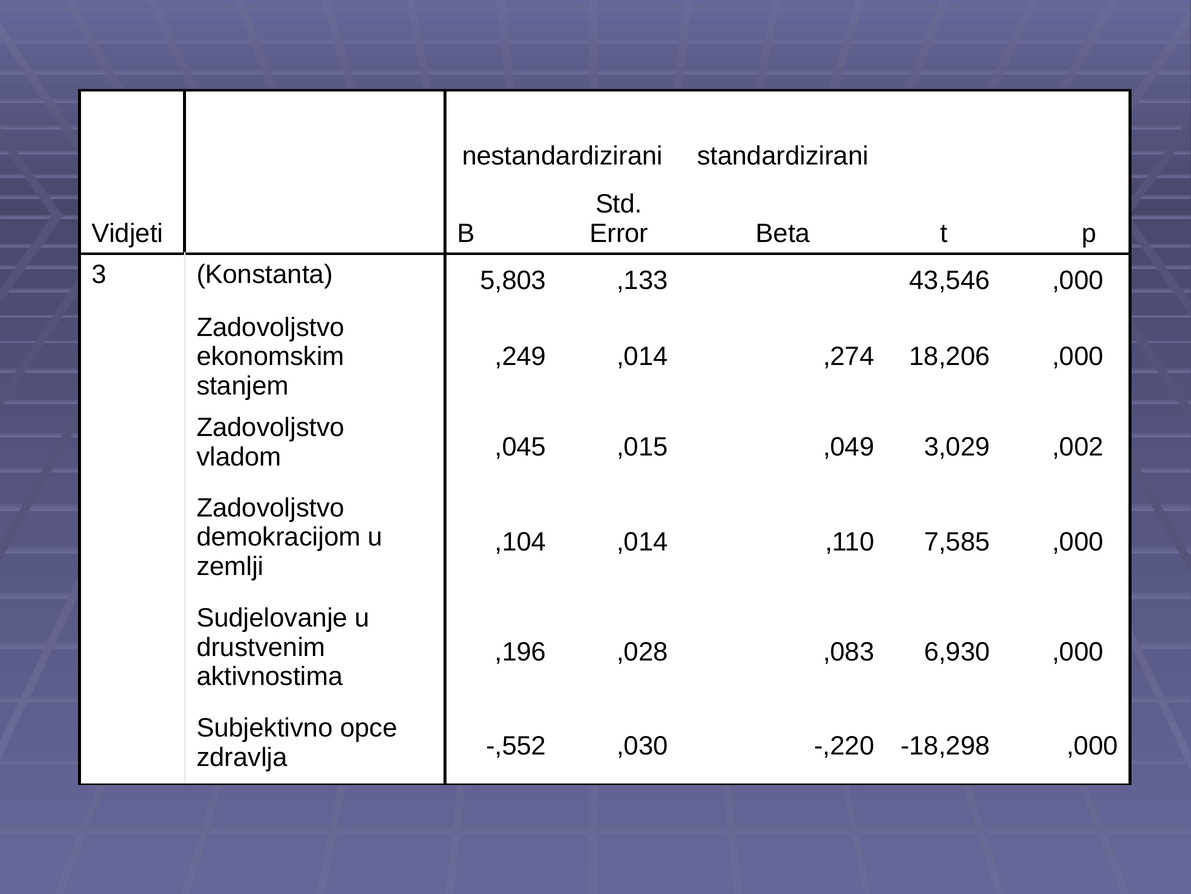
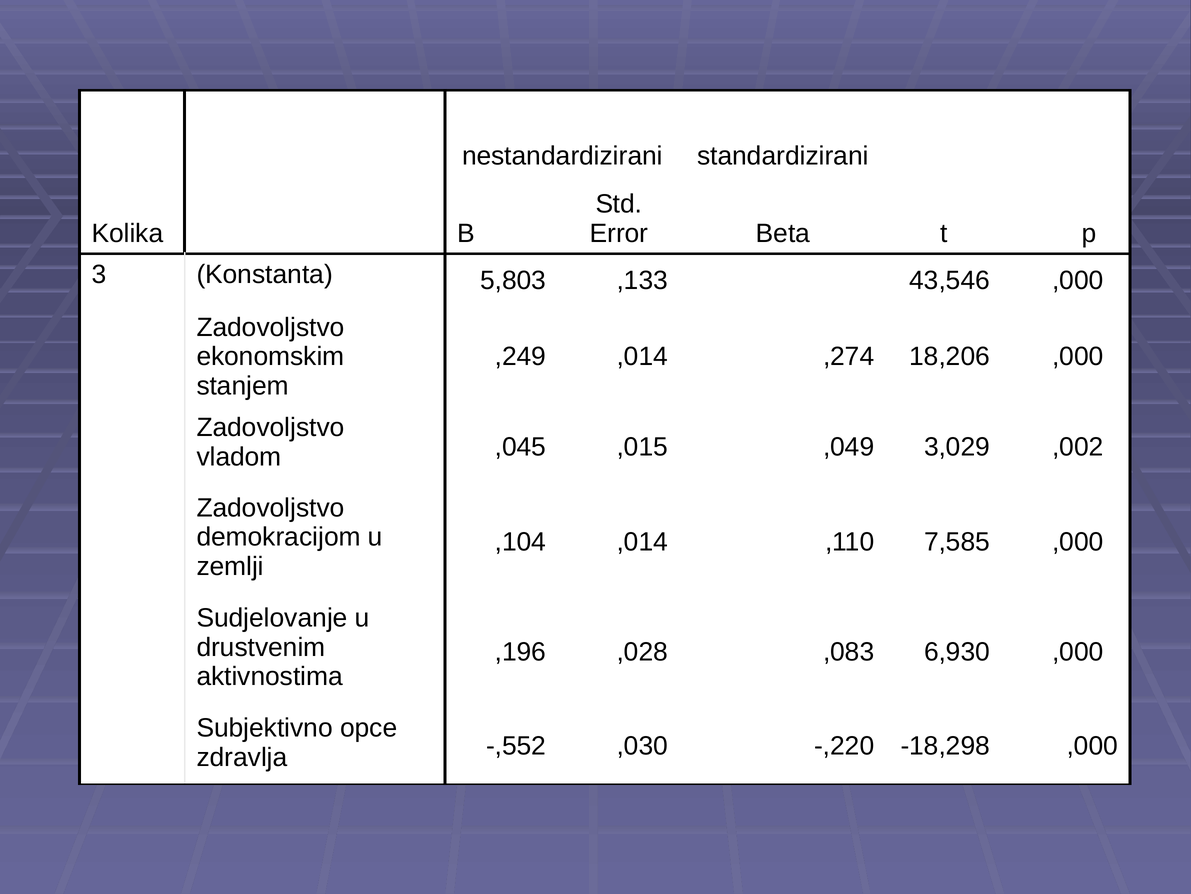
Vidjeti: Vidjeti -> Kolika (127, 233)
